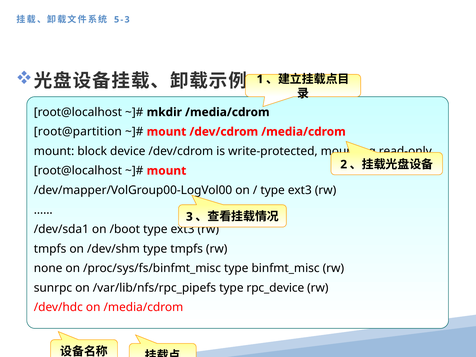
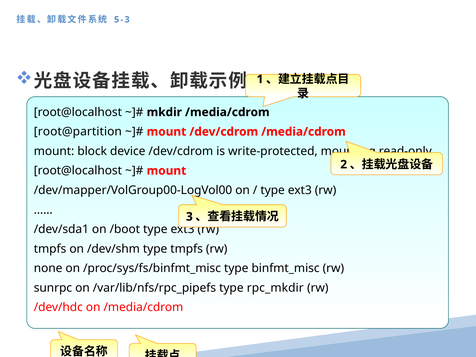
rpc_device: rpc_device -> rpc_mkdir (275, 288)
